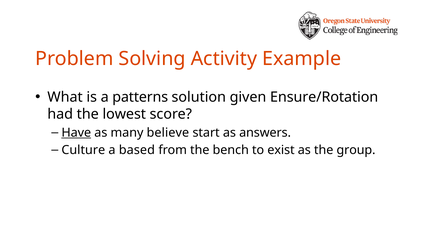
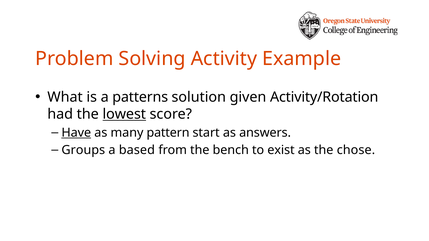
Ensure/Rotation: Ensure/Rotation -> Activity/Rotation (324, 97)
lowest underline: none -> present (124, 114)
believe: believe -> pattern (168, 133)
Culture: Culture -> Groups (83, 150)
group: group -> chose (356, 150)
